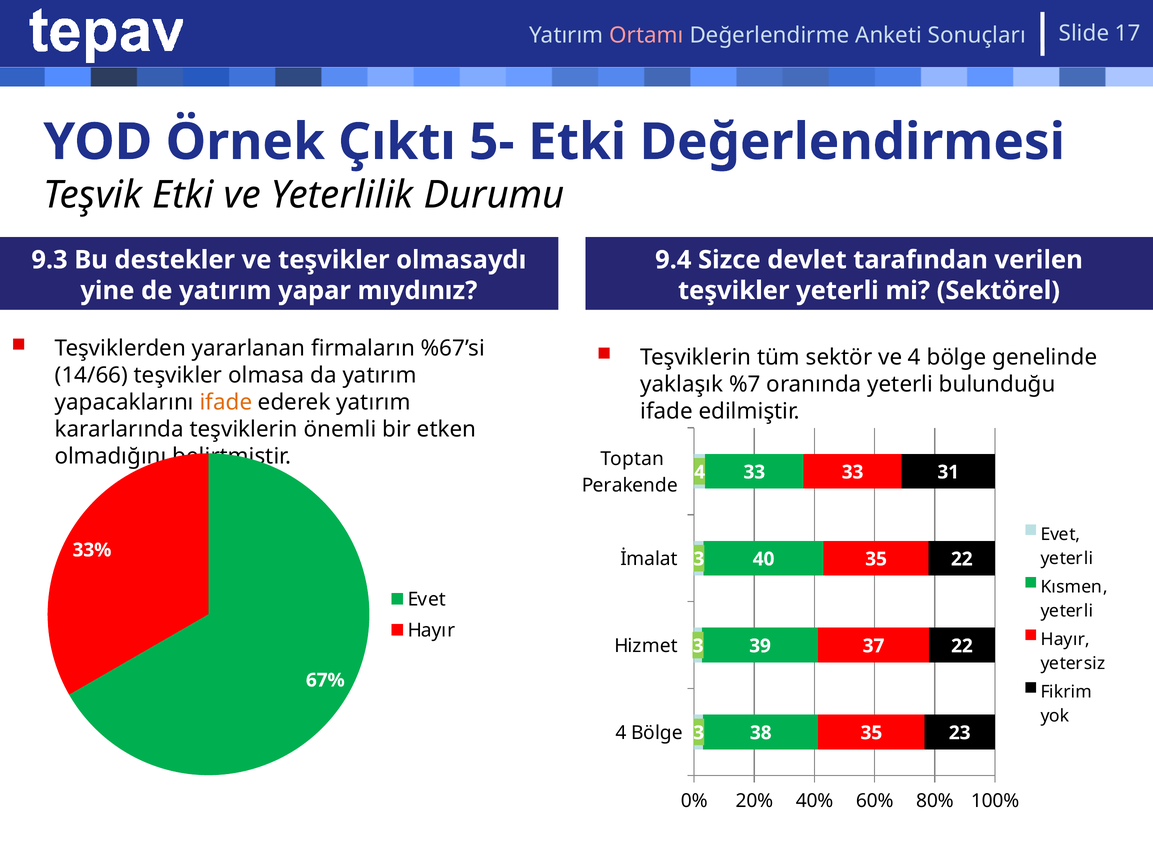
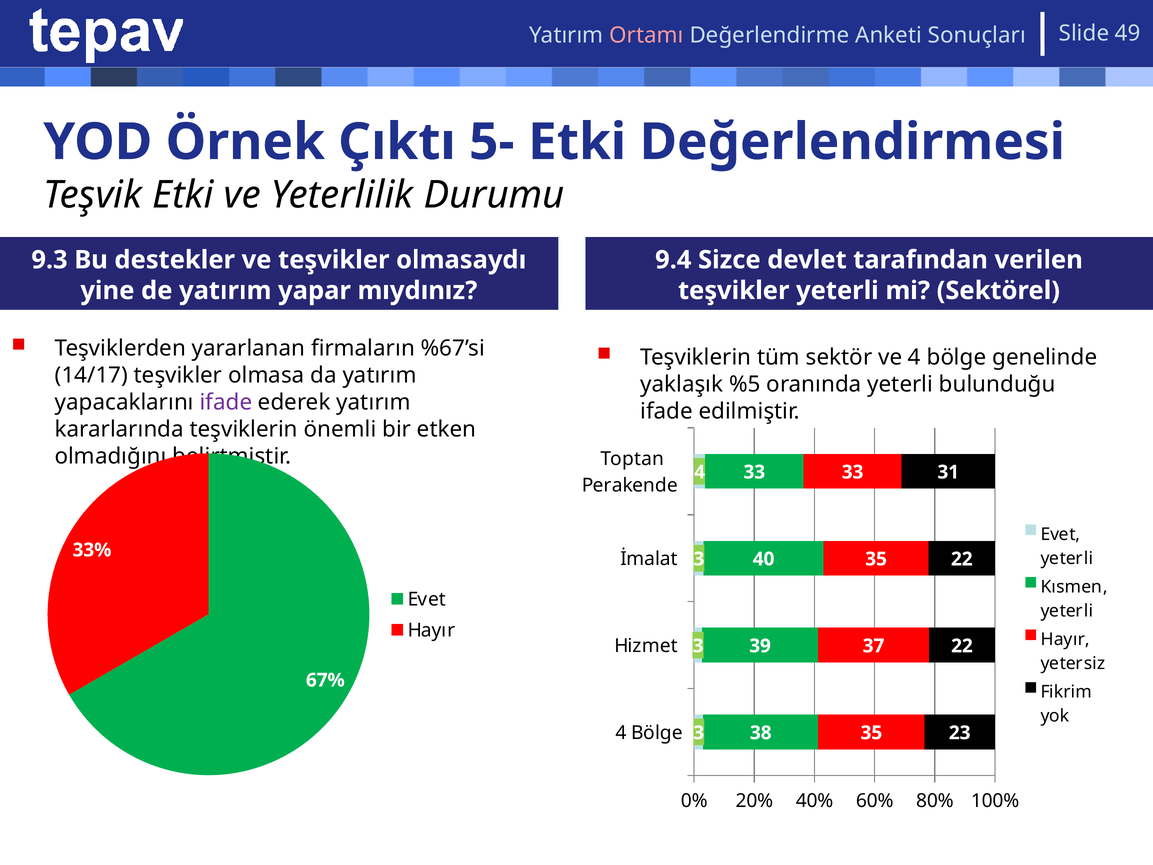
17: 17 -> 49 (1128, 34)
14/66: 14/66 -> 14/17 (91, 375)
%7: %7 -> %5 (745, 384)
ifade colour: orange -> purple (226, 402)
